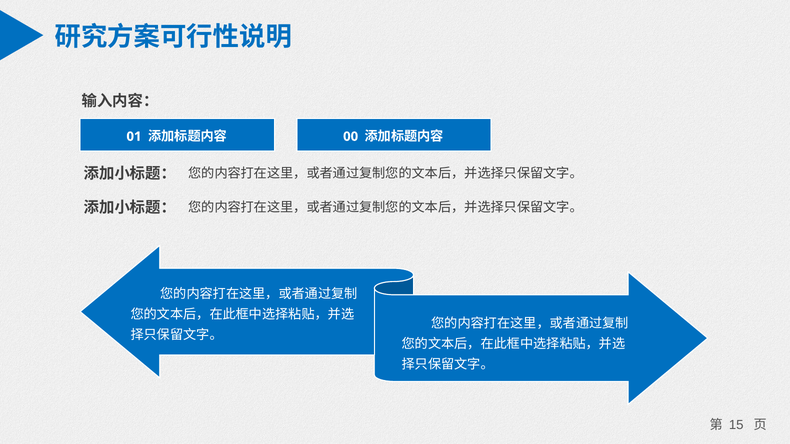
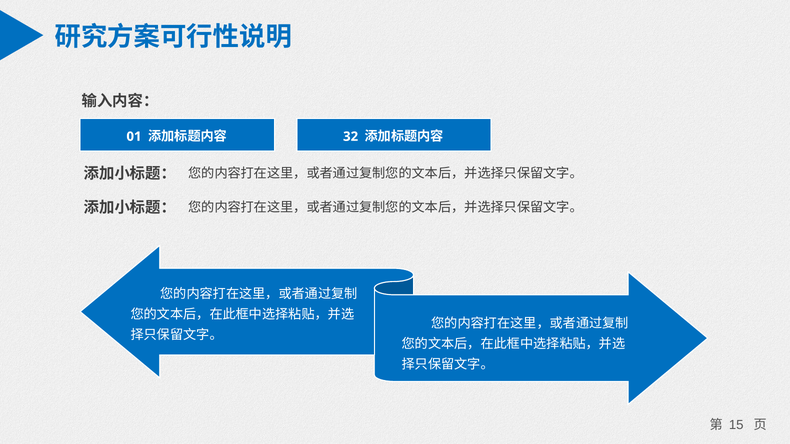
00: 00 -> 32 (351, 137)
